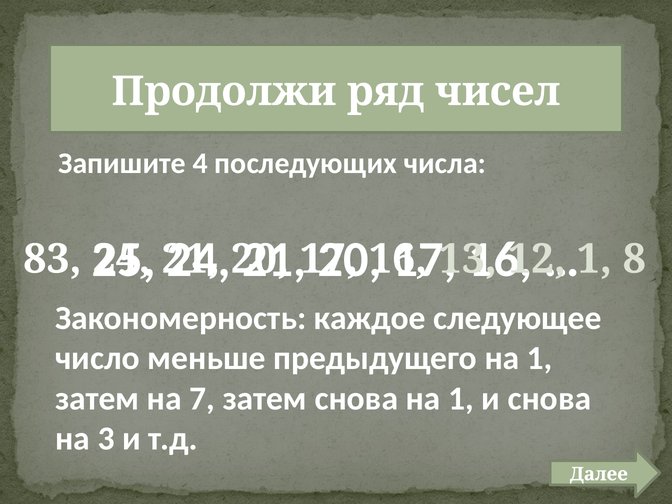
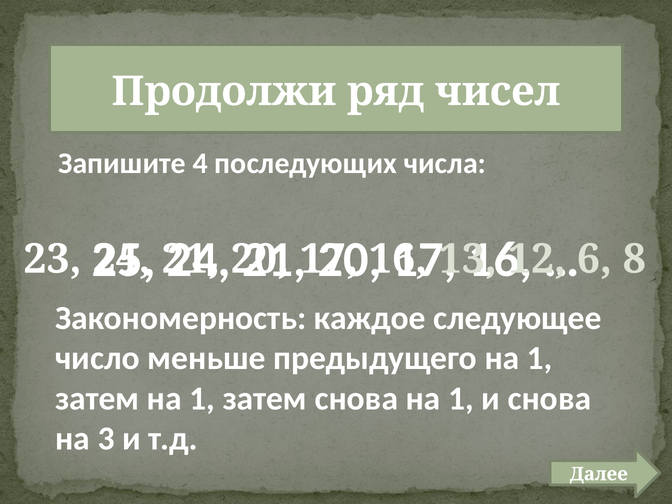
83: 83 -> 23 (52, 259)
1: 1 -> 6 (594, 259)
затем на 7: 7 -> 1 (202, 399)
